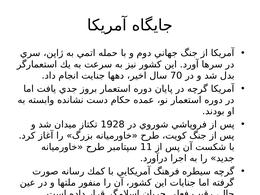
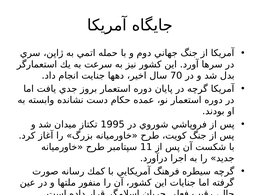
1928: 1928 -> 1995 (113, 124)
